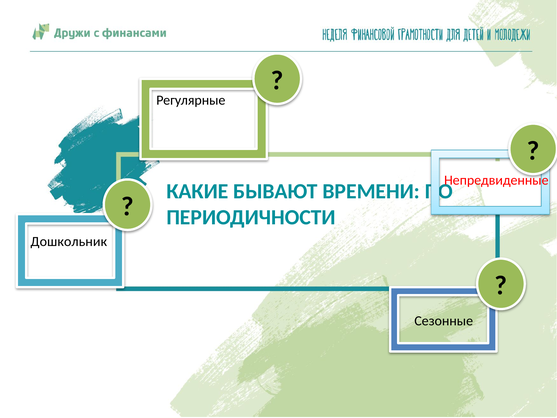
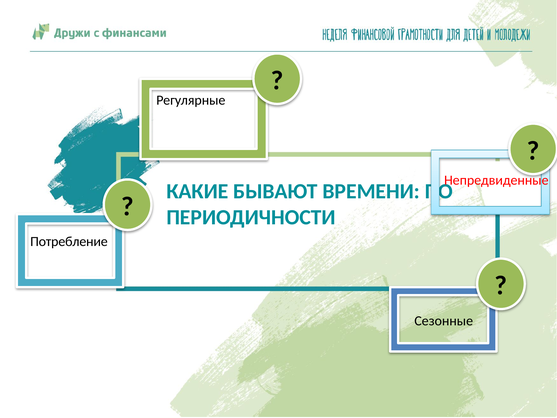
Дошкольник: Дошкольник -> Потребление (69, 242)
